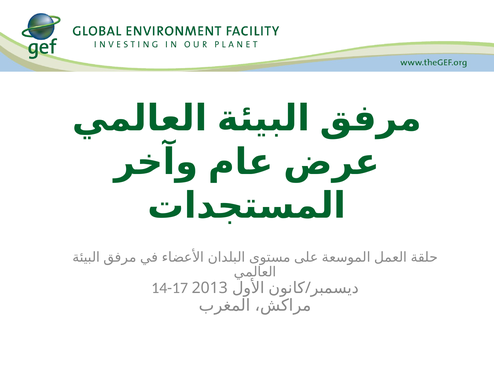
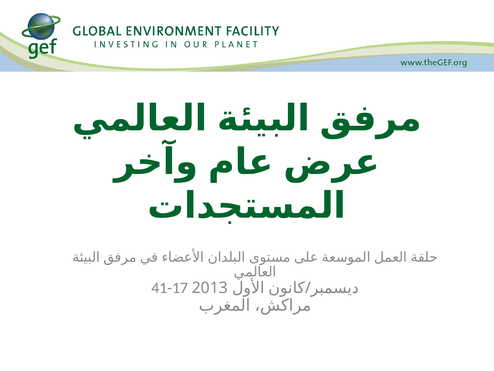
14-17: 14-17 -> 41-17 (170, 288)
